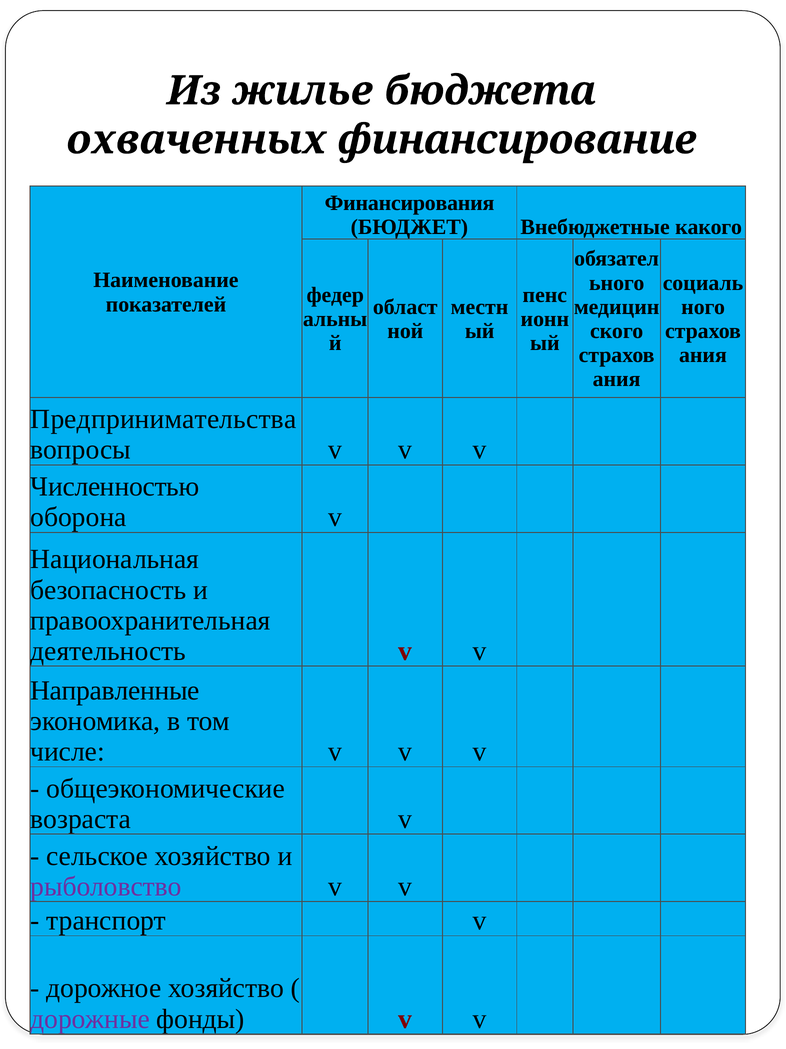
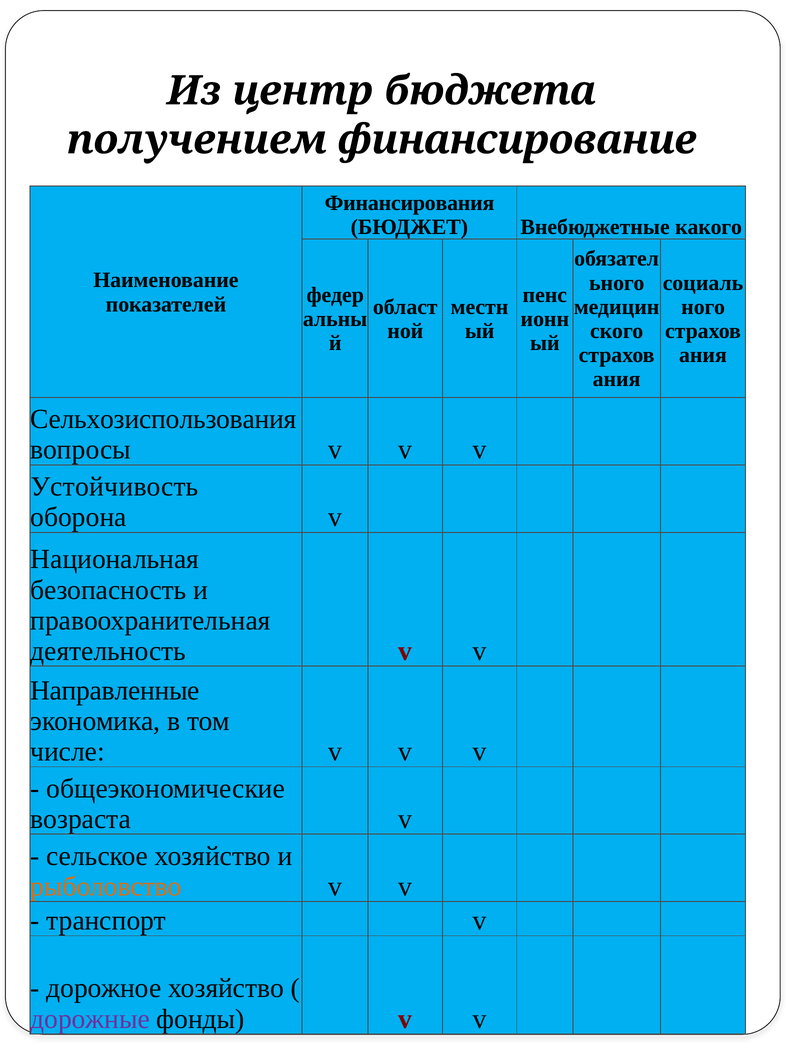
жилье: жилье -> центр (303, 91)
охваченных: охваченных -> получением (197, 140)
Предпринимательства: Предпринимательства -> Сельхозиспользования (164, 419)
Численностью: Численностью -> Устойчивость (115, 486)
рыболовство colour: purple -> orange (106, 886)
